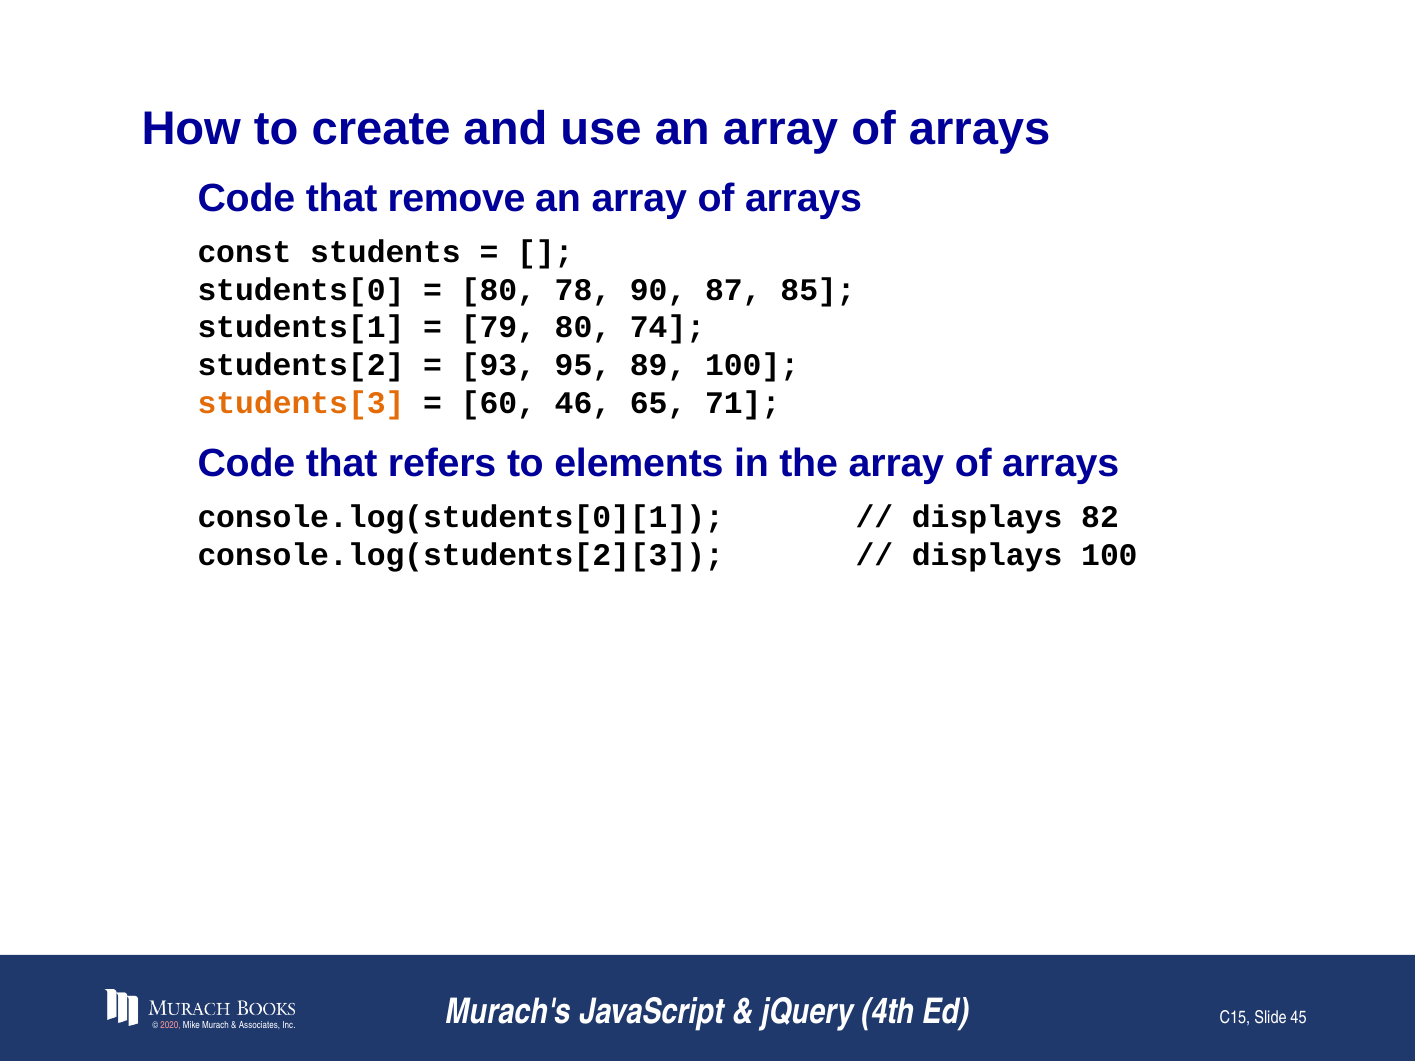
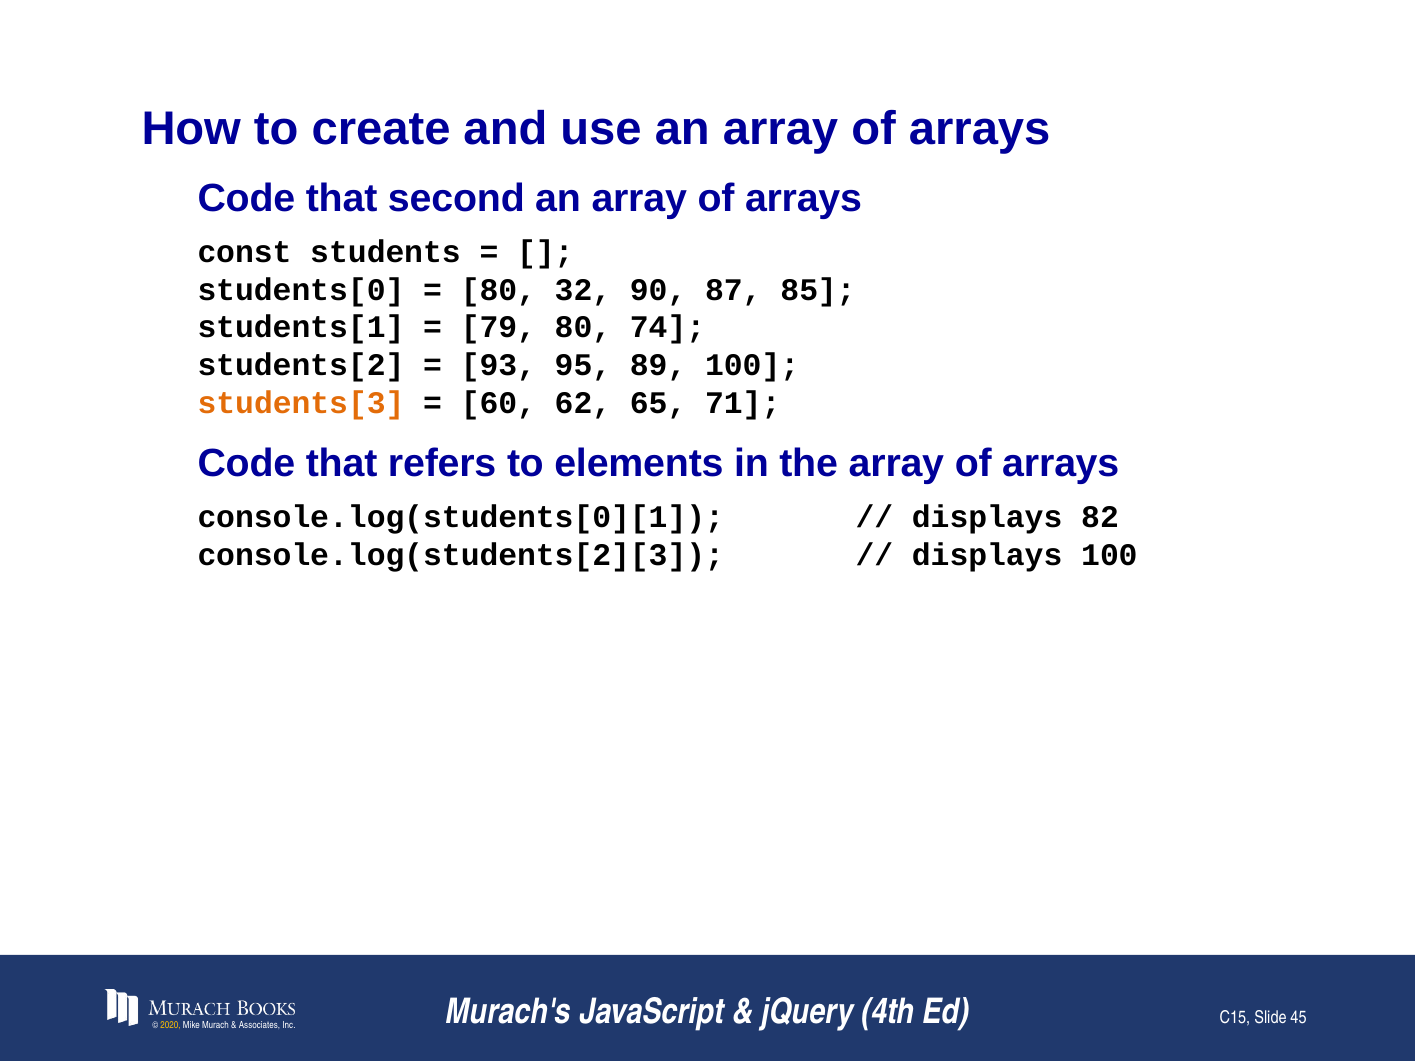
remove: remove -> second (456, 198)
78: 78 -> 32 (583, 290)
46: 46 -> 62 (583, 403)
2020 colour: pink -> yellow (170, 1025)
